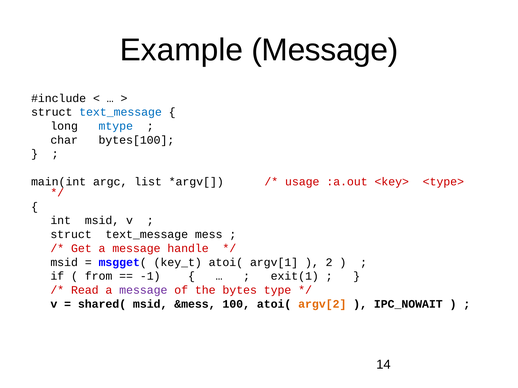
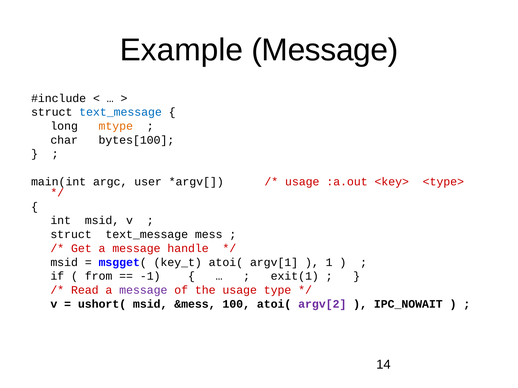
mtype colour: blue -> orange (116, 126)
list: list -> user (148, 182)
2: 2 -> 1 (329, 263)
the bytes: bytes -> usage (240, 290)
shared(: shared( -> ushort( (102, 304)
argv[2 colour: orange -> purple (322, 304)
